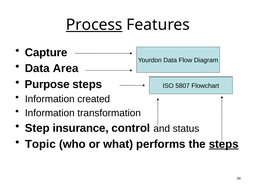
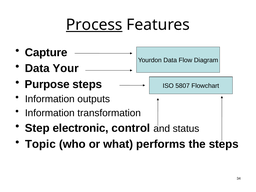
Area: Area -> Your (66, 68)
created: created -> outputs (94, 99)
insurance: insurance -> electronic (81, 128)
steps underline: present -> none (224, 144)
